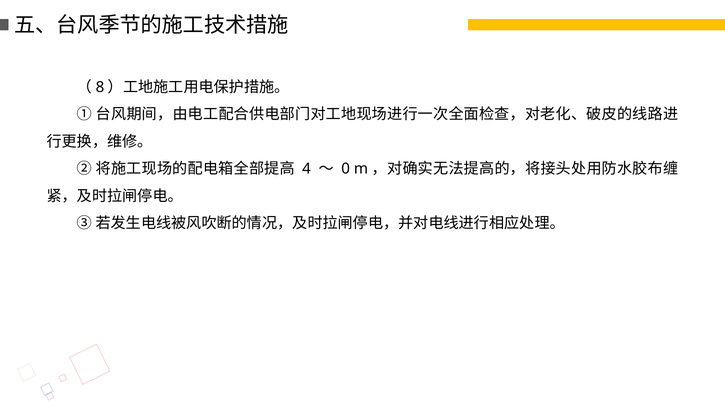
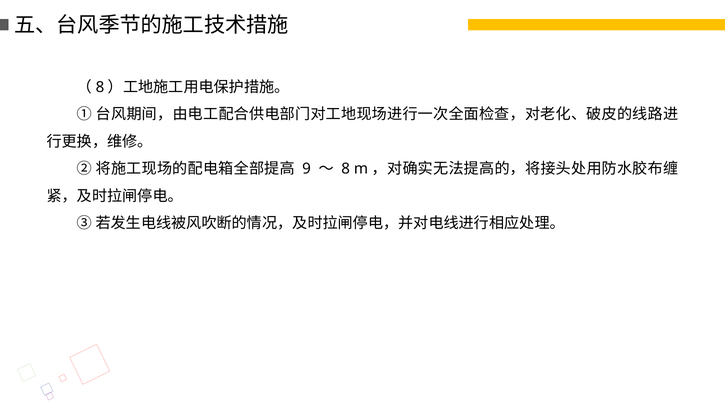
4: 4 -> 9 (307, 169)
0: 0 -> 8 (346, 169)
